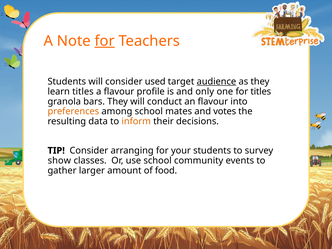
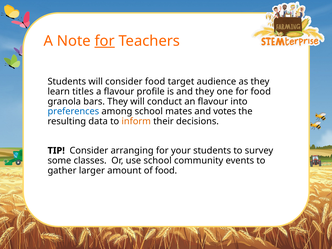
consider used: used -> food (155, 82)
audience underline: present -> none (216, 82)
and only: only -> they (205, 91)
for titles: titles -> food (261, 91)
preferences colour: orange -> blue (73, 111)
show: show -> some (59, 161)
